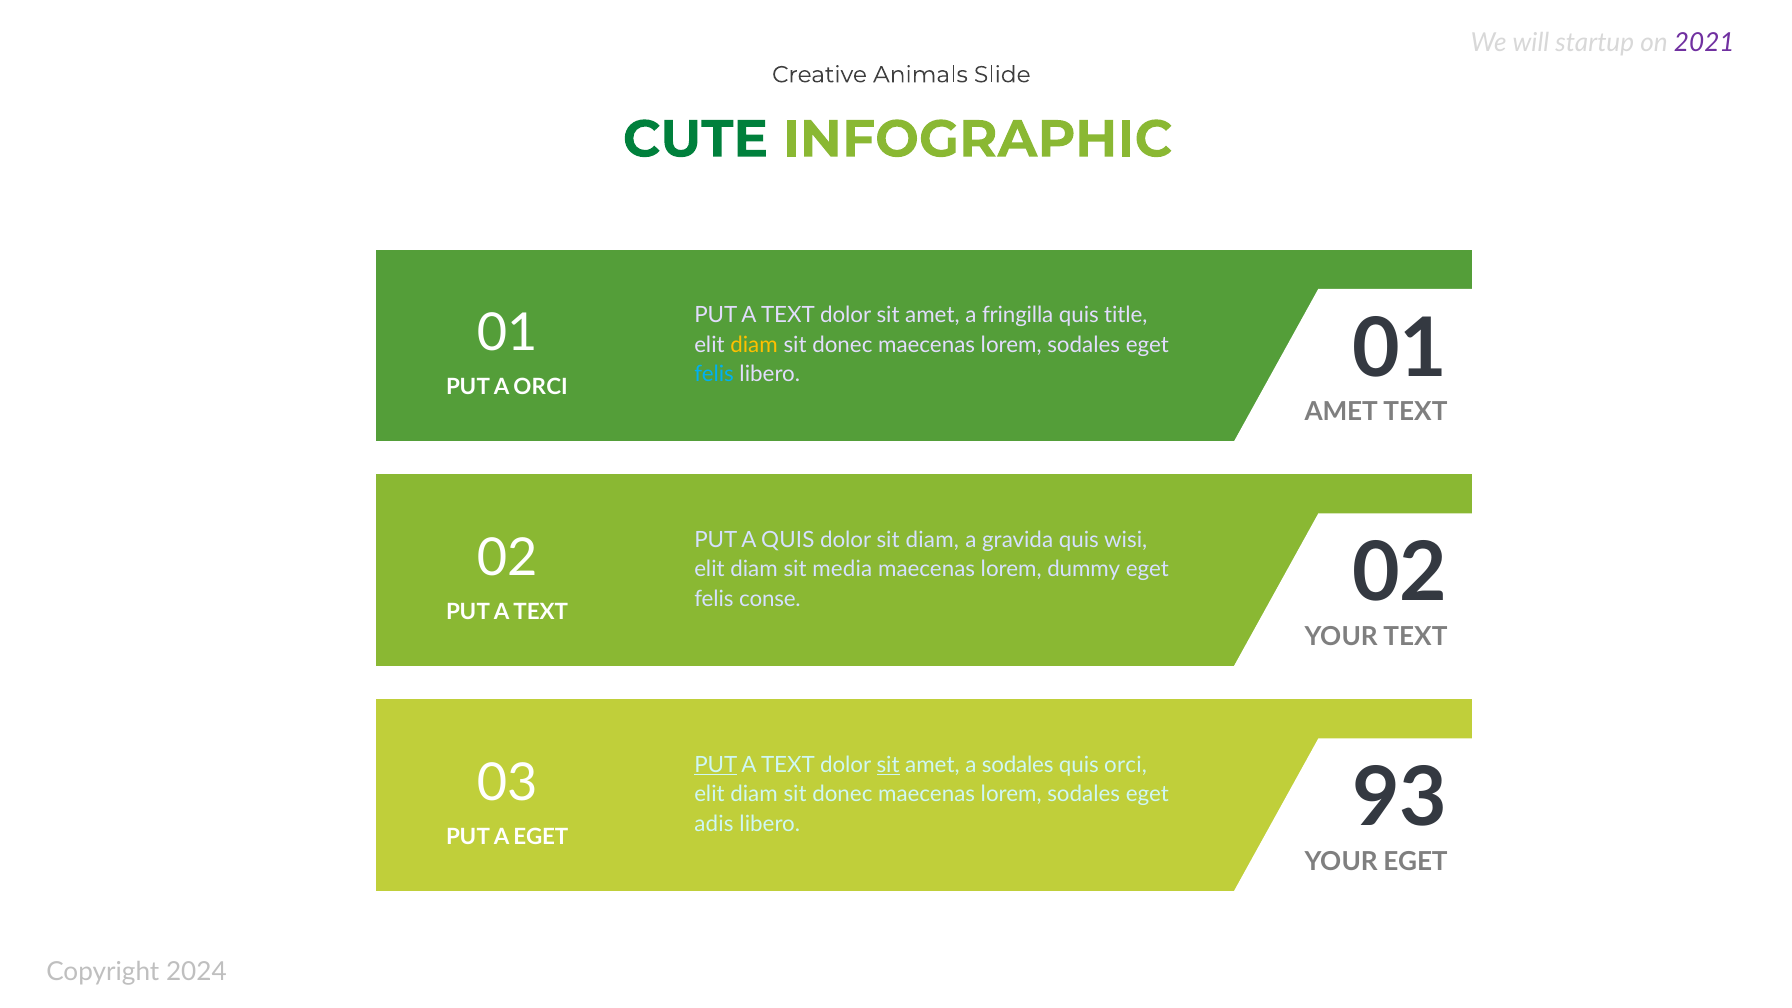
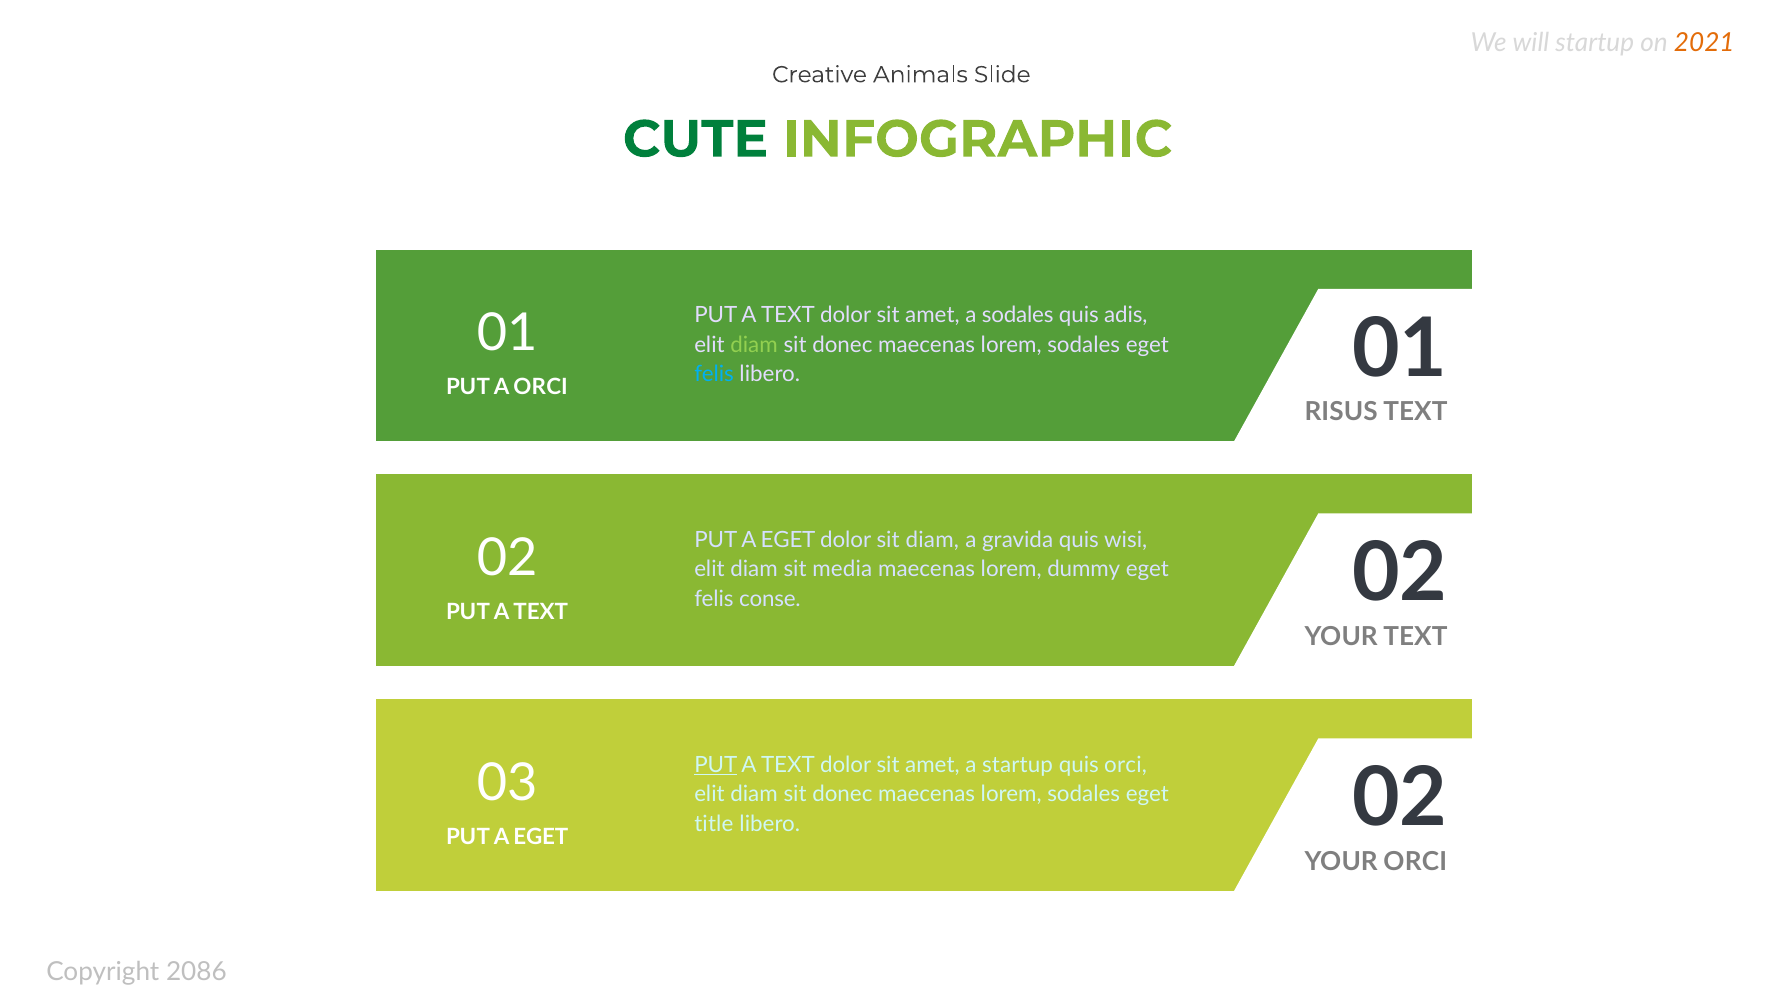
2021 colour: purple -> orange (1704, 43)
a fringilla: fringilla -> sodales (1018, 315)
title: title -> adis (1126, 315)
diam colour: yellow -> light green (754, 345)
AMET: AMET -> RISUS (1341, 412)
QUIS: QUIS -> EGET (788, 540)
sit underline: present -> none (888, 765)
a sodales: sodales -> startup (1018, 765)
adis: adis -> title (714, 824)
libero 93: 93 -> 02 (1400, 799)
YOUR EGET: EGET -> ORCI (1415, 862)
2024: 2024 -> 2086 (196, 972)
